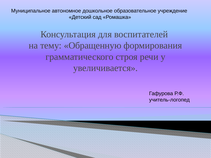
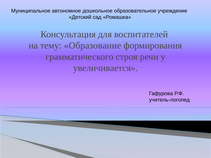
Обращенную: Обращенную -> Образование (93, 46)
